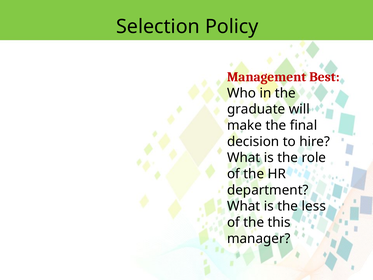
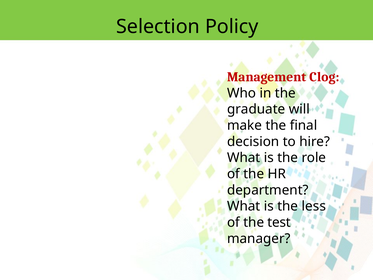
Best: Best -> Clog (324, 77)
this: this -> test (279, 222)
